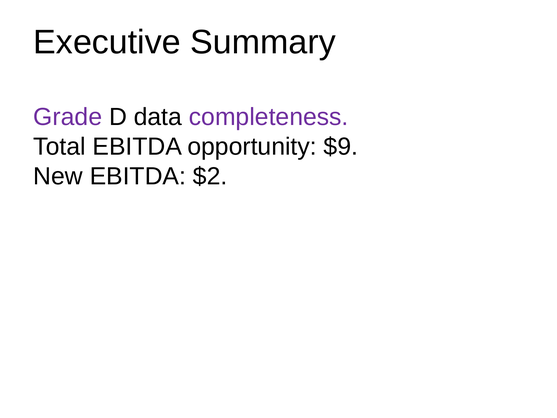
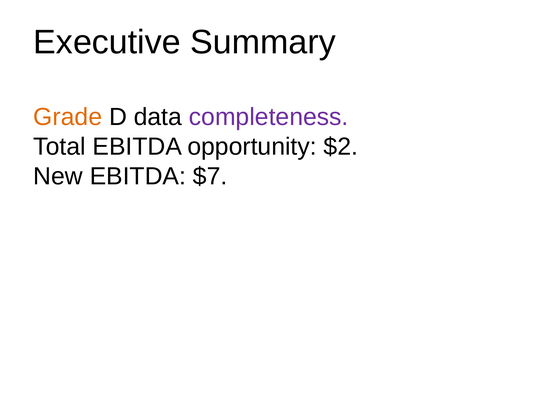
Grade colour: purple -> orange (68, 117)
$9: $9 -> $2 (341, 147)
$2: $2 -> $7 (210, 176)
